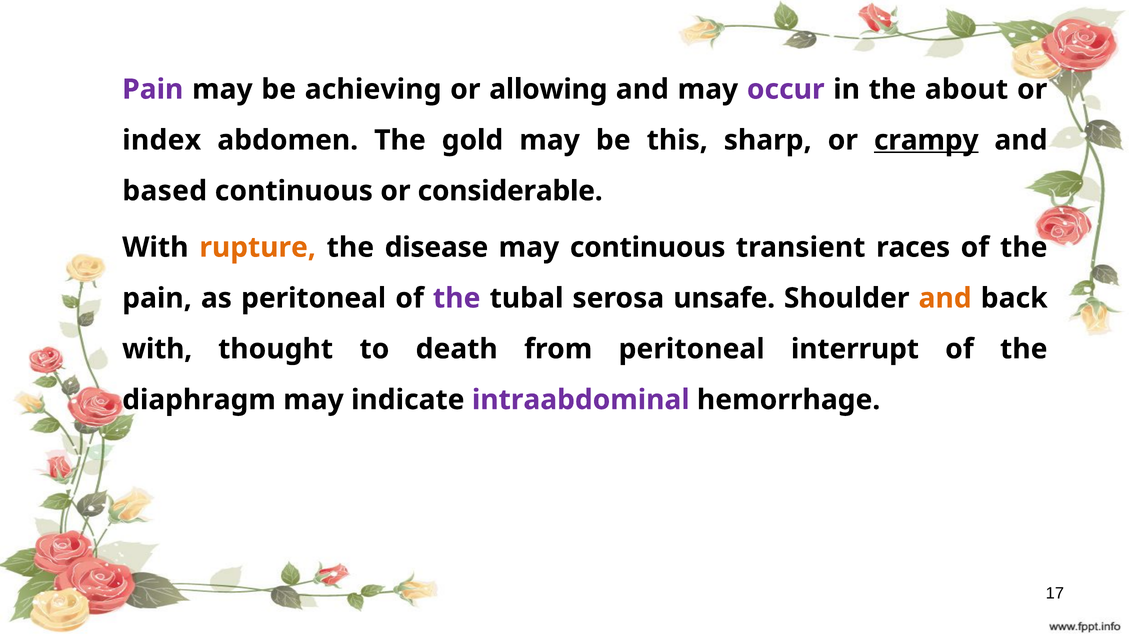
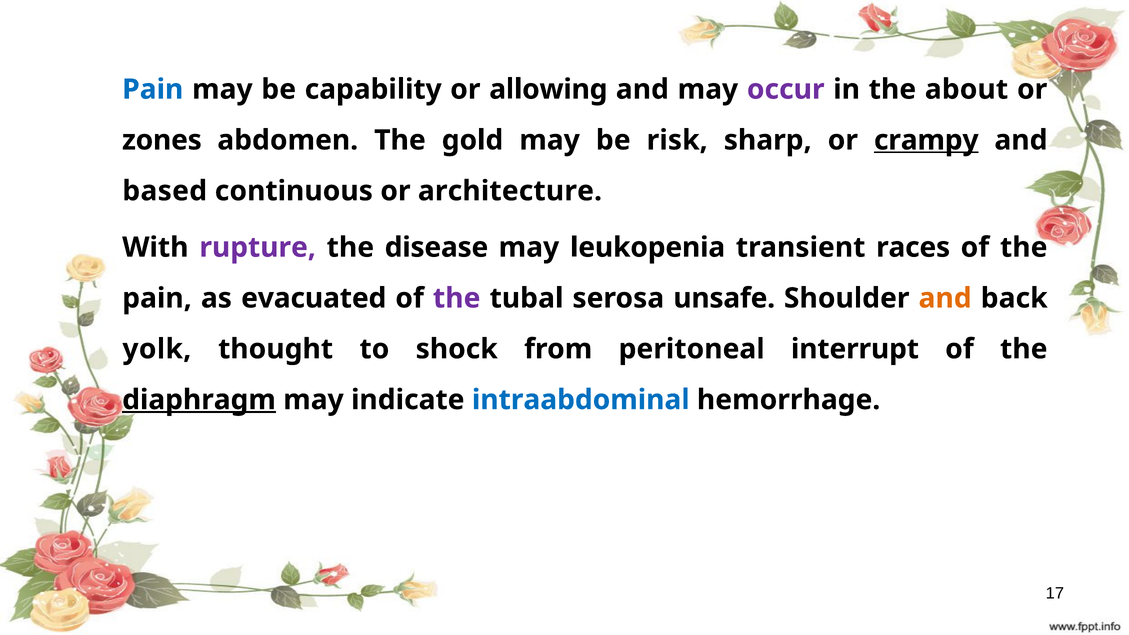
Pain colour: purple -> blue (153, 89)
achieving: achieving -> capability (373, 89)
index: index -> zones (162, 140)
this: this -> risk (677, 140)
considerable: considerable -> architecture (510, 191)
rupture colour: orange -> purple (258, 247)
may continuous: continuous -> leukopenia (648, 247)
as peritoneal: peritoneal -> evacuated (314, 298)
with: with -> yolk (157, 349)
death: death -> shock (457, 349)
diaphragm underline: none -> present (199, 400)
intraabdominal colour: purple -> blue (581, 400)
